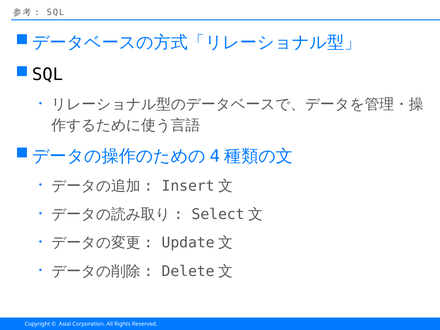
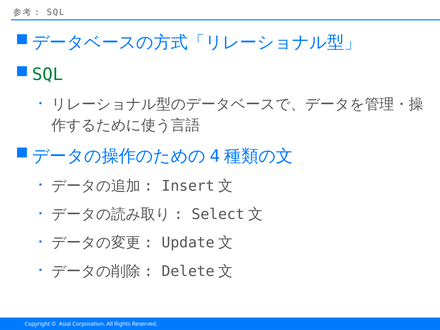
SQL colour: black -> green (48, 75)
